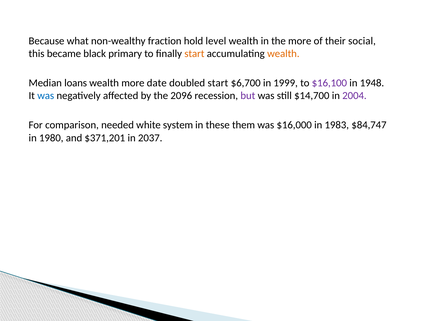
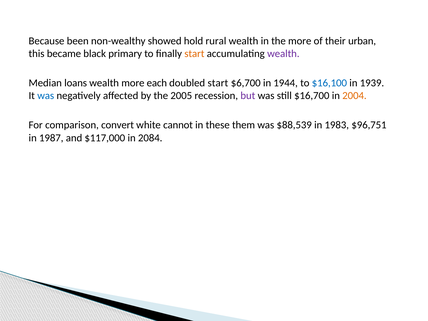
what: what -> been (78, 41)
fraction: fraction -> showed (165, 41)
level: level -> rural (216, 41)
social: social -> urban (362, 41)
wealth colour: orange -> purple (283, 54)
date: date -> each (157, 83)
1999: 1999 -> 1944 (286, 83)
$16,100 colour: purple -> blue (329, 83)
1948: 1948 -> 1939 (372, 83)
2096: 2096 -> 2005 (181, 96)
$14,700: $14,700 -> $16,700 (312, 96)
2004 colour: purple -> orange (354, 96)
needed: needed -> convert (118, 125)
system: system -> cannot (178, 125)
$16,000: $16,000 -> $88,539 (294, 125)
$84,747: $84,747 -> $96,751 (369, 125)
1980: 1980 -> 1987 (51, 138)
$371,201: $371,201 -> $117,000 (105, 138)
2037: 2037 -> 2084 (150, 138)
